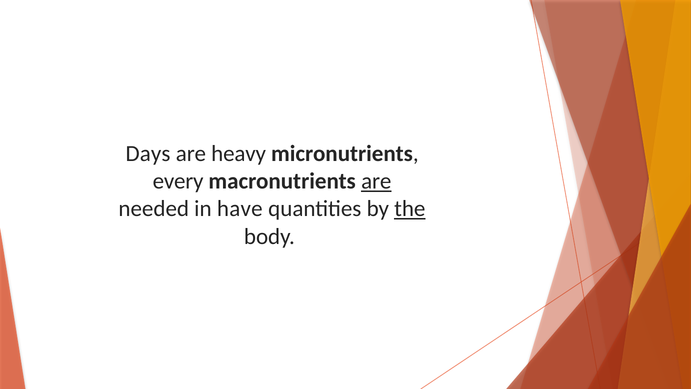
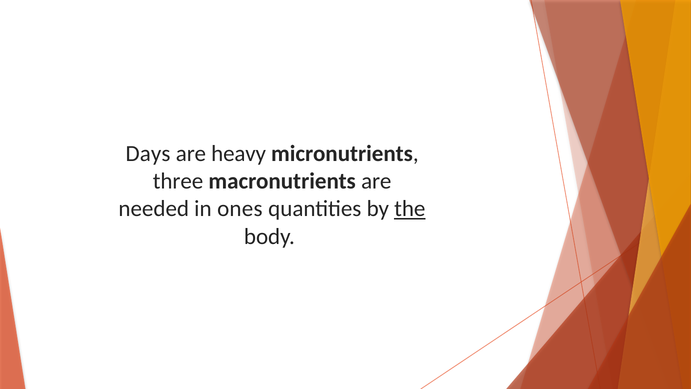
every: every -> three (178, 181)
are underline: present -> none (376, 181)
have: have -> ones (240, 209)
